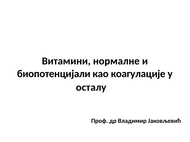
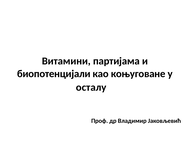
нормалне: нормалне -> партијама (116, 61)
коагулације: коагулације -> коњуговане (138, 74)
